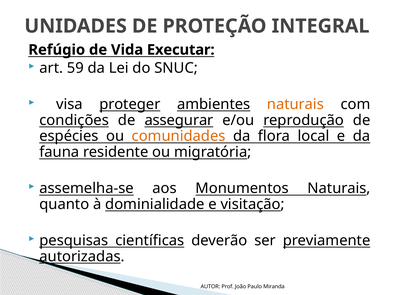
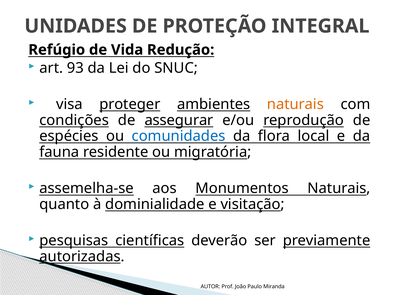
Executar: Executar -> Redução (181, 50)
59: 59 -> 93 (75, 68)
comunidades colour: orange -> blue (179, 136)
